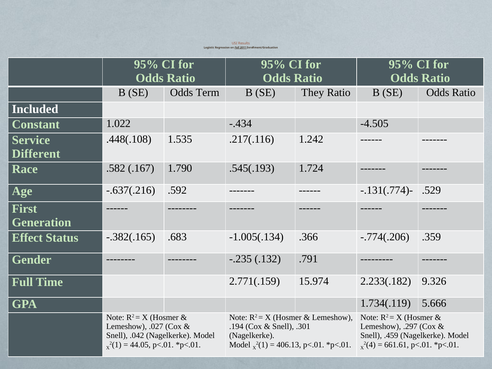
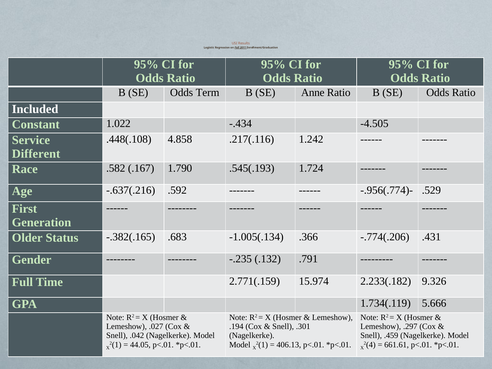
They: They -> Anne (313, 93)
1.535: 1.535 -> 4.858 (180, 139)
-.131(.774)-: -.131(.774)- -> -.956(.774)- (387, 190)
Effect: Effect -> Older (27, 238)
.359: .359 -> .431 (431, 237)
